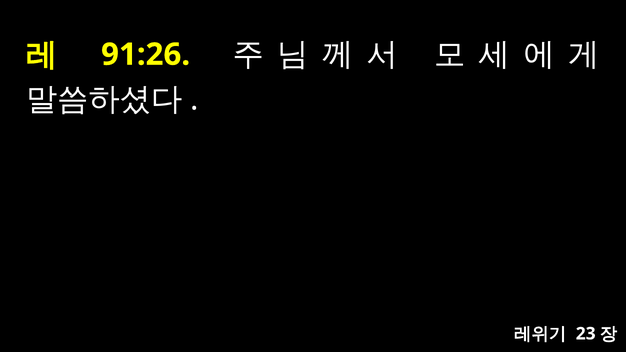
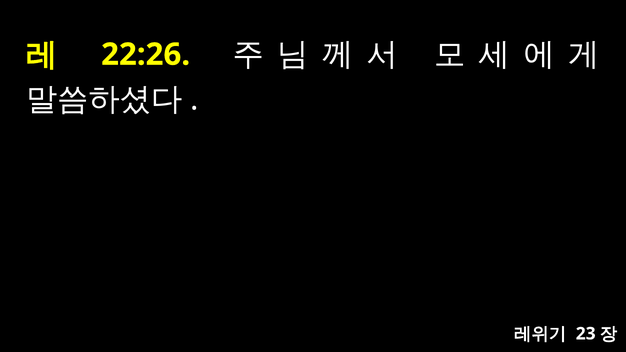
91:26: 91:26 -> 22:26 (146, 55)
